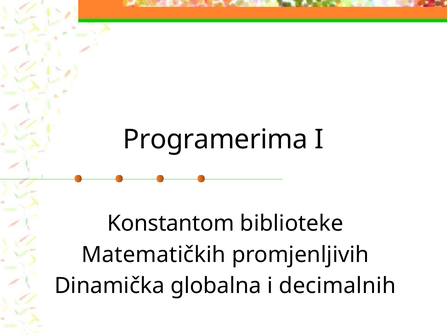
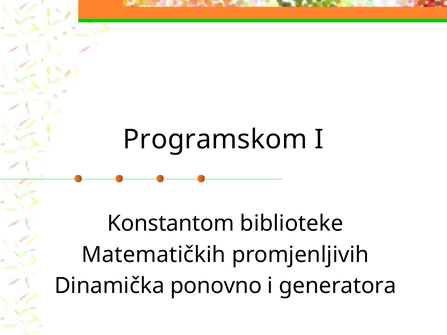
Programerima: Programerima -> Programskom (215, 140)
globalna: globalna -> ponovno (216, 286)
decimalnih: decimalnih -> generatora (338, 286)
